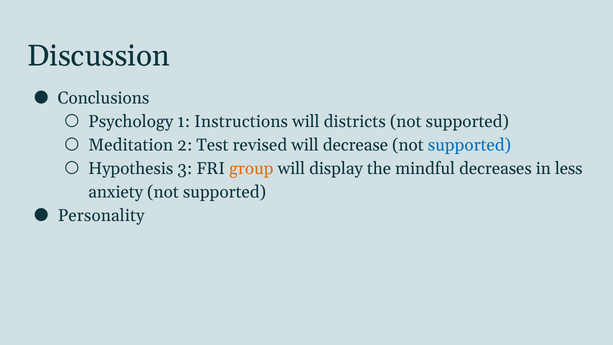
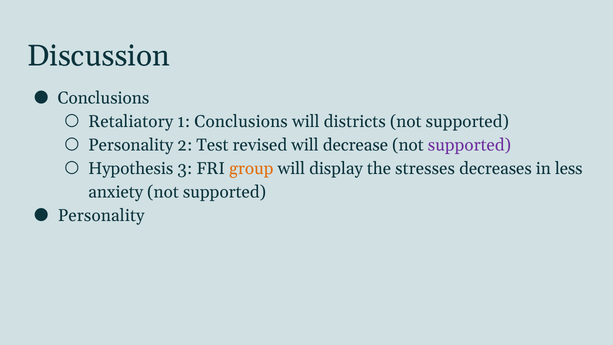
Psychology: Psychology -> Retaliatory (131, 121)
1 Instructions: Instructions -> Conclusions (241, 121)
Meditation: Meditation -> Personality (131, 145)
supported colour: blue -> purple (469, 145)
mindful: mindful -> stresses (425, 168)
